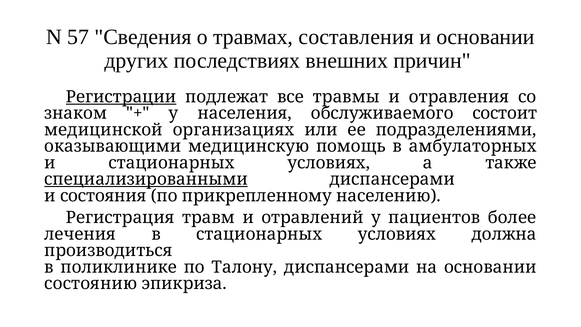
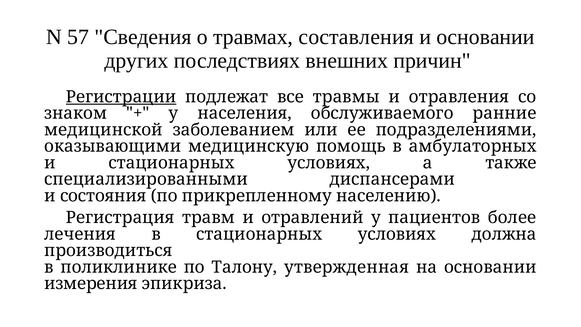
состоит: состоит -> ранние (505, 113)
организациях: организациях -> заболеванием (234, 130)
специализированными underline: present -> none (146, 179)
Талону диспансерами: диспансерами -> утвержденная (347, 267)
состоянию: состоянию -> измерения (91, 284)
